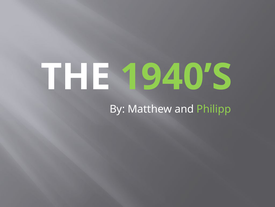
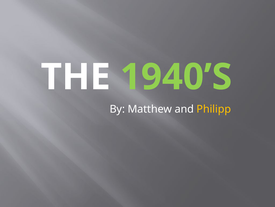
Philipp colour: light green -> yellow (214, 109)
